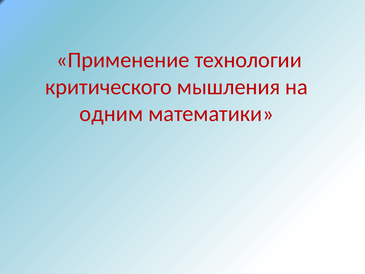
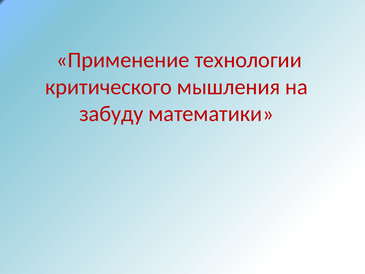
одним: одним -> забуду (111, 114)
